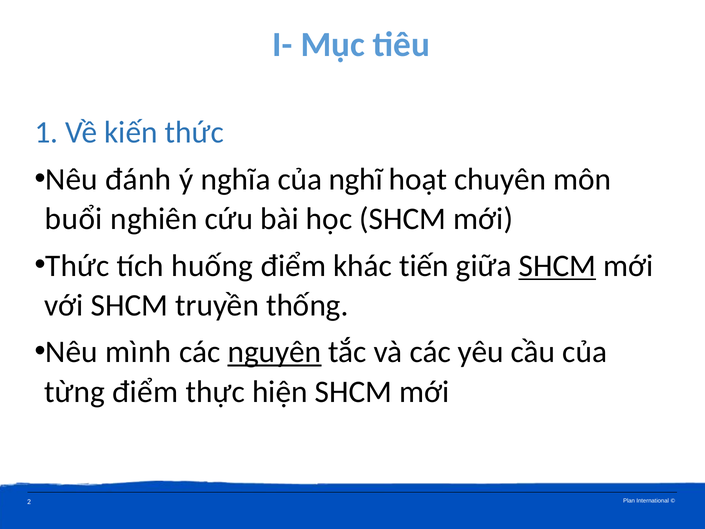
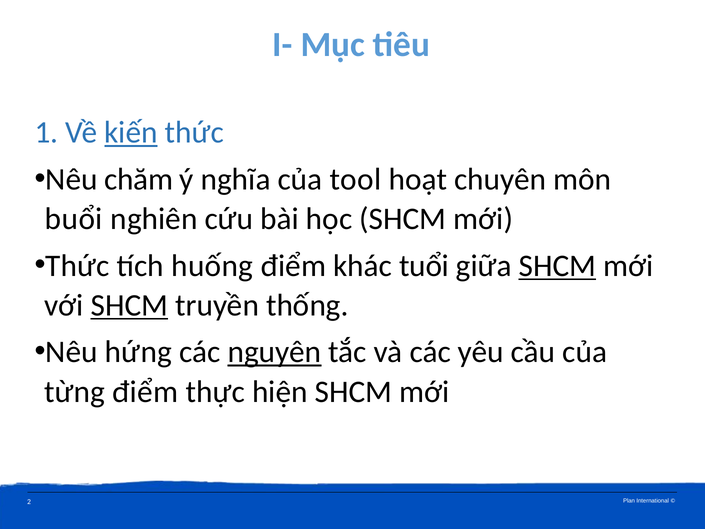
kiến underline: none -> present (131, 132)
đánh: đánh -> chăm (139, 179)
nghĩ: nghĩ -> tool (355, 179)
tiến: tiến -> tuổi (424, 266)
SHCM underline: none -> present (129, 305)
mình: mình -> hứng (138, 352)
